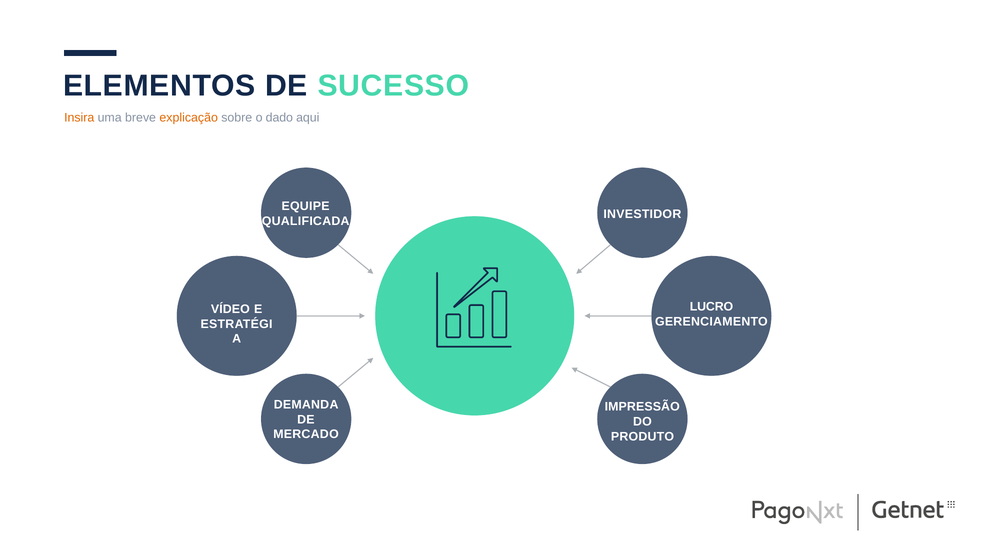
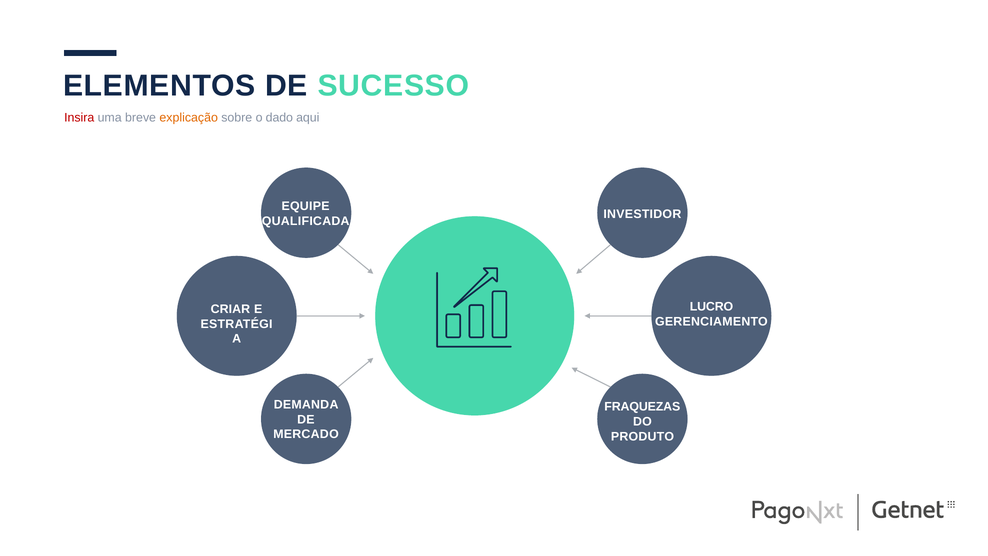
Insira colour: orange -> red (79, 118)
VÍDEO: VÍDEO -> CRIAR (230, 309)
IMPRESSÃO: IMPRESSÃO -> FRAQUEZAS (642, 407)
